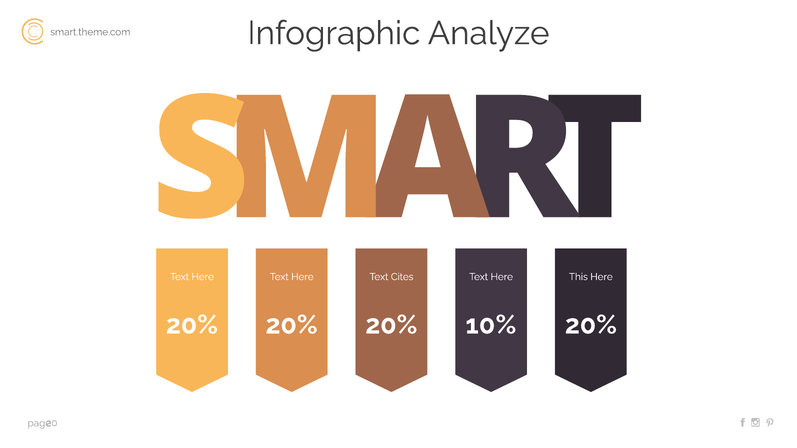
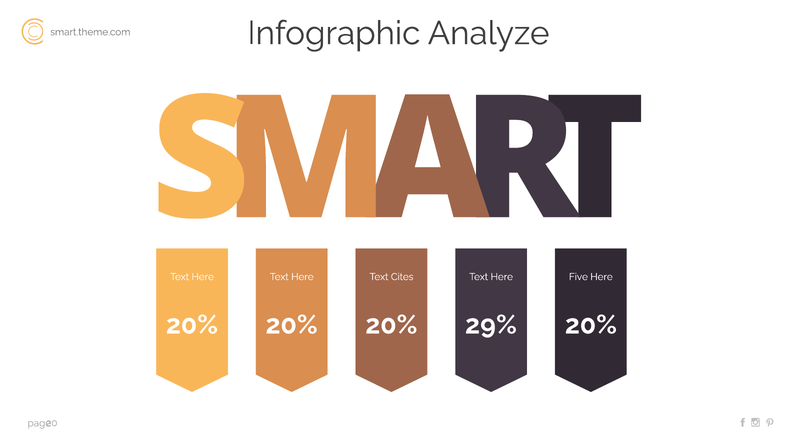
This: This -> Five (578, 277)
10%: 10% -> 29% (491, 325)
